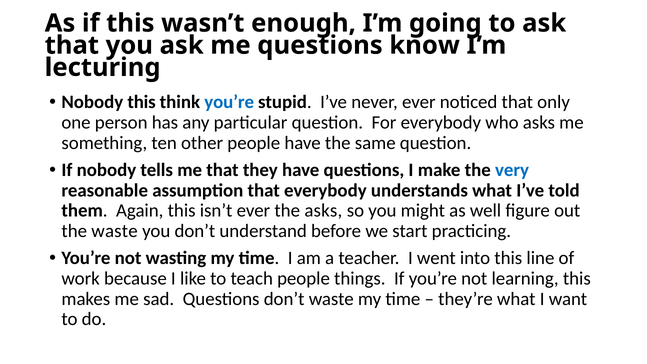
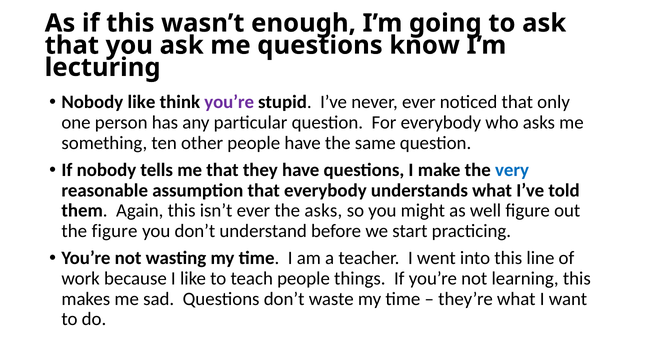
Nobody this: this -> like (141, 102)
you’re colour: blue -> purple (229, 102)
the waste: waste -> figure (115, 231)
